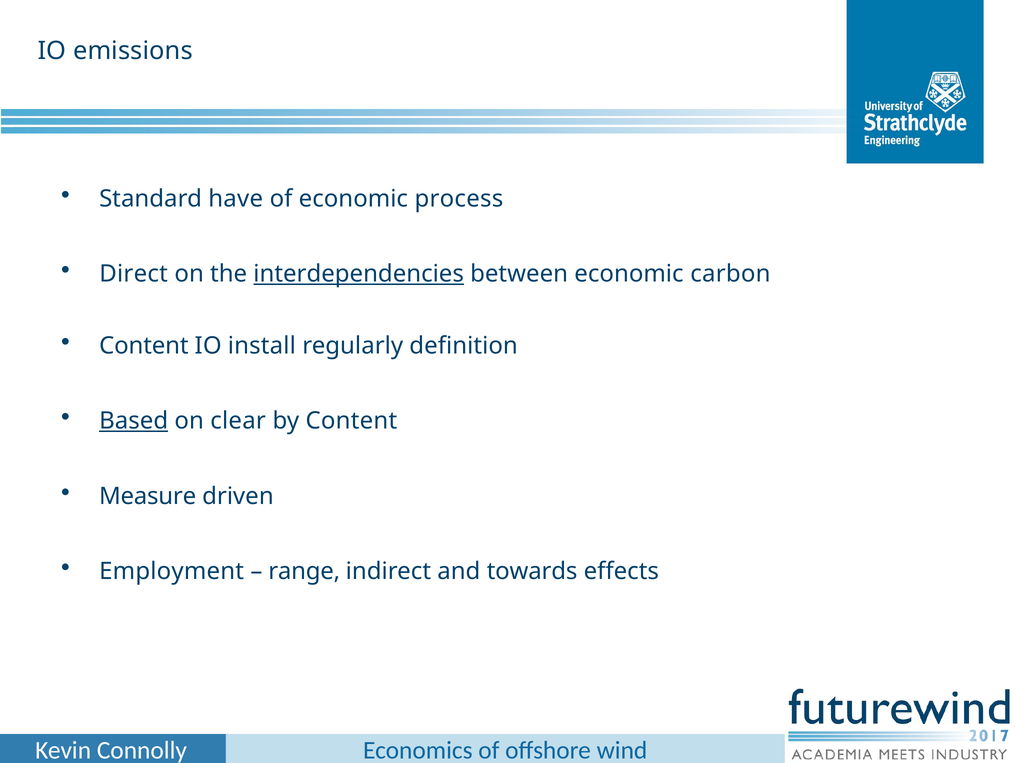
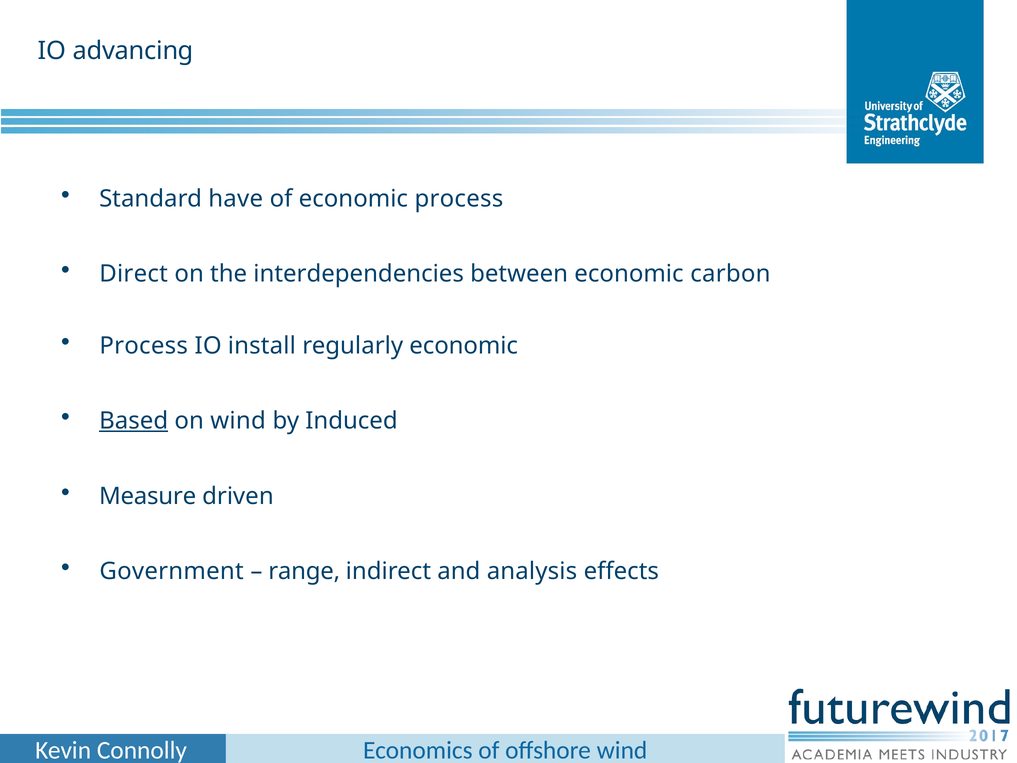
emissions: emissions -> advancing (133, 51)
interdependencies underline: present -> none (359, 274)
Content: Content -> Process (144, 346)
regularly definition: definition -> economic (464, 346)
on clear: clear -> wind (238, 421)
by Content: Content -> Induced (352, 421)
Employment: Employment -> Government (172, 571)
towards: towards -> analysis (532, 571)
